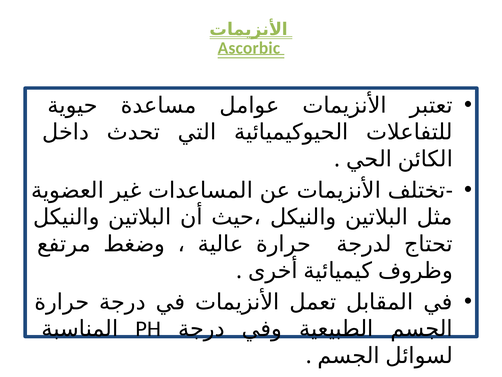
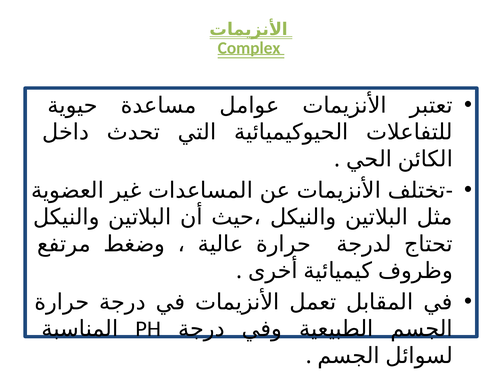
Ascorbic: Ascorbic -> Complex (249, 48)
